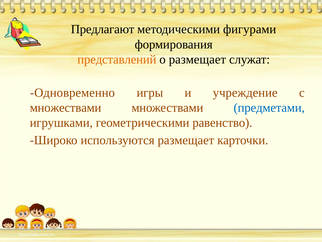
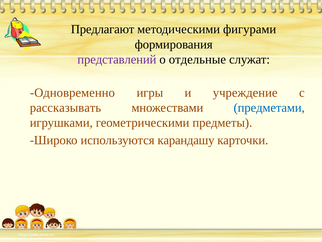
представлений colour: orange -> purple (117, 59)
о размещает: размещает -> отдельные (197, 59)
множествами: множествами -> рассказывать (65, 107)
равенство: равенство -> предметы (222, 122)
используются размещает: размещает -> карандашу (186, 140)
